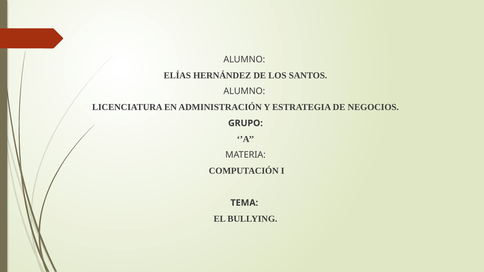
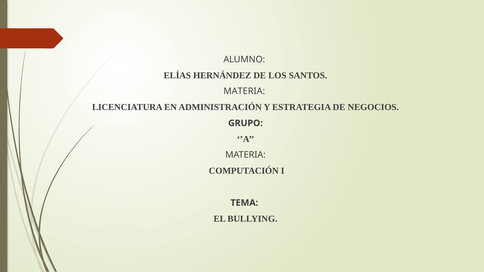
ALUMNO: ALUMNO -> MATERIA (244, 91)
